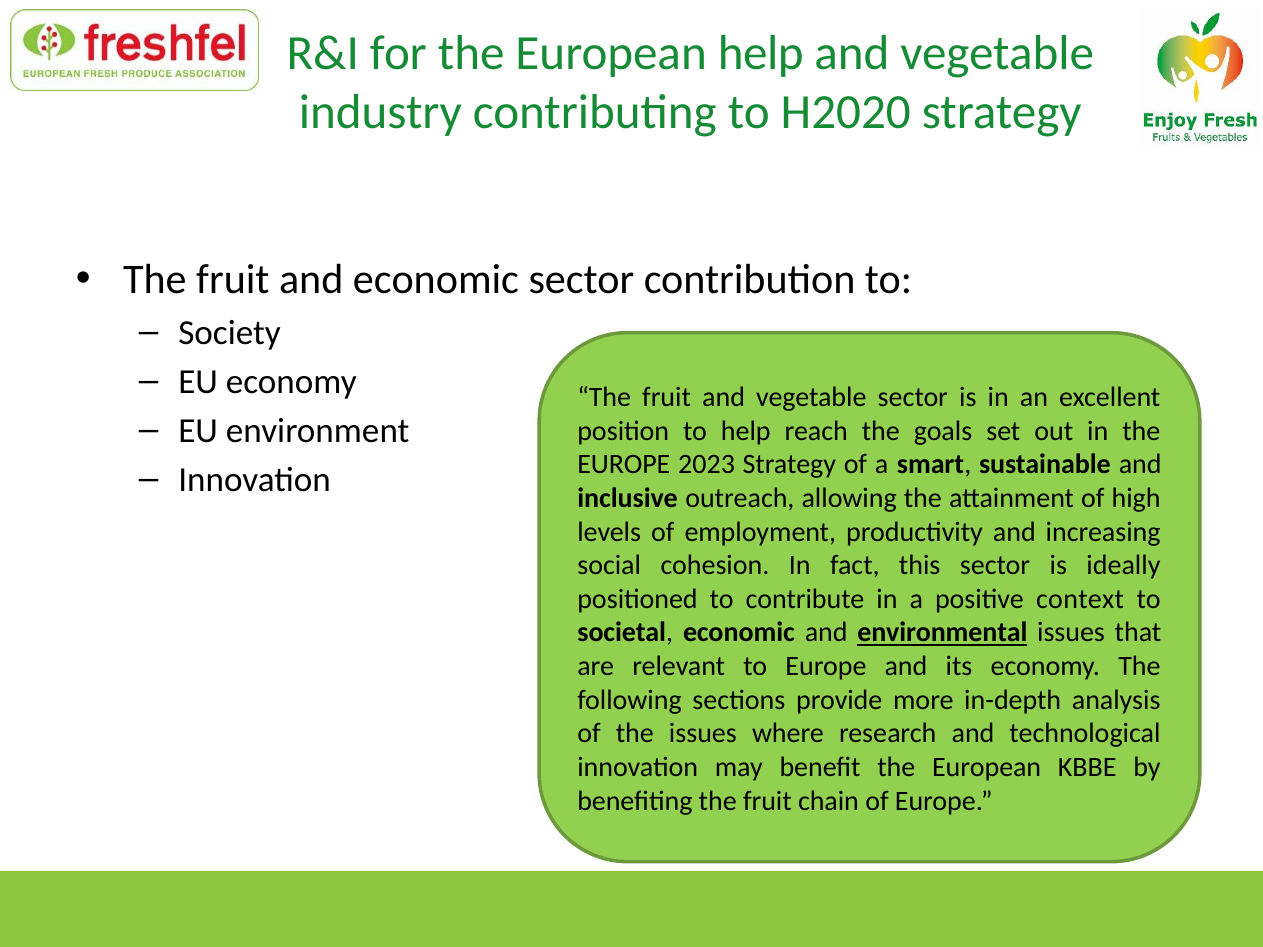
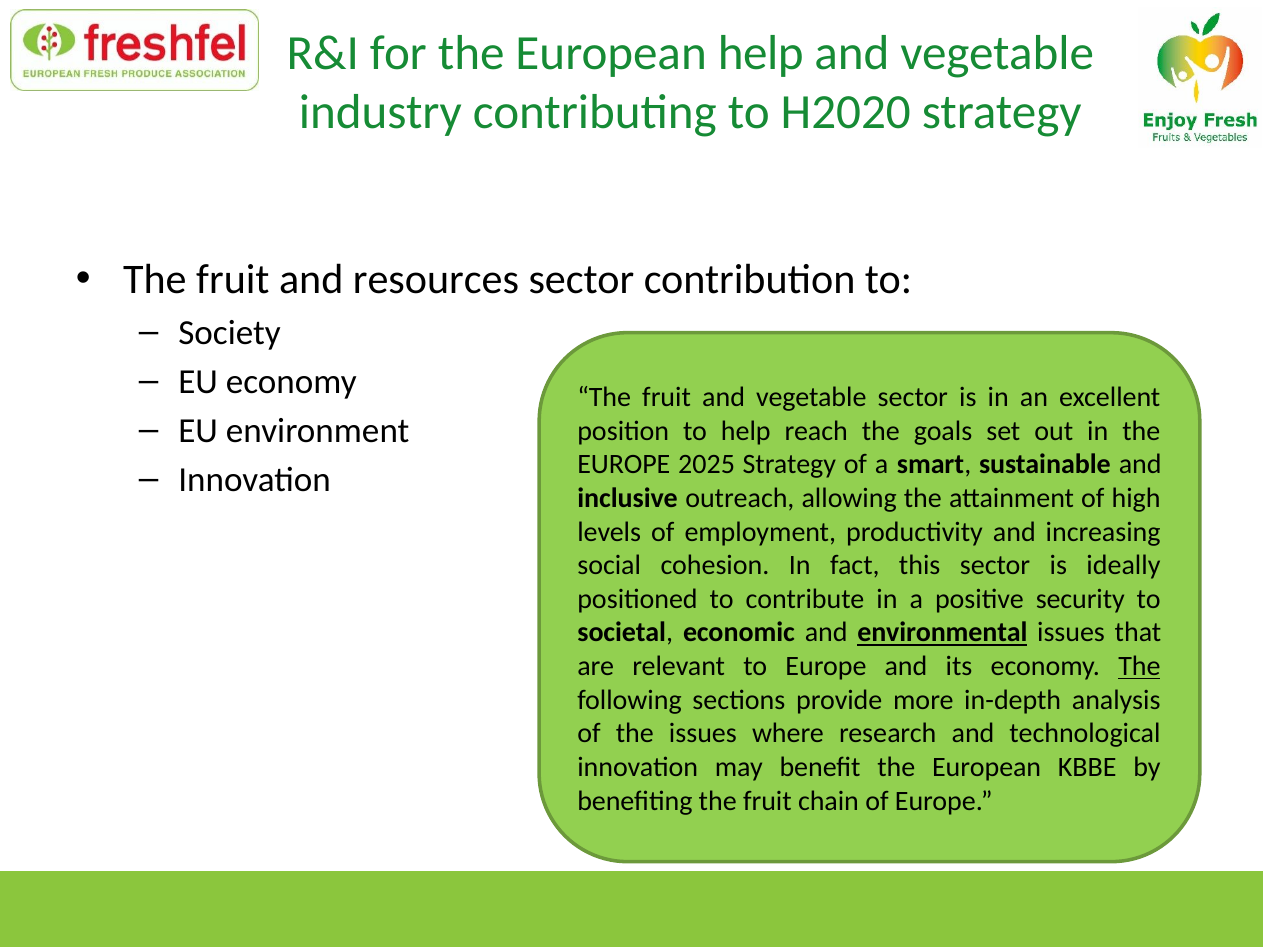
and economic: economic -> resources (436, 280)
2023: 2023 -> 2025 (707, 465)
context: context -> security (1080, 599)
The underline: none -> present (1139, 667)
